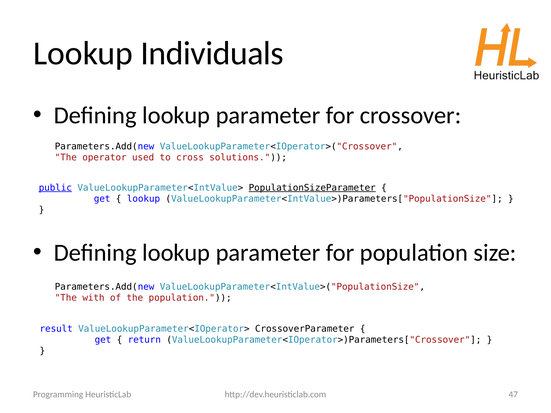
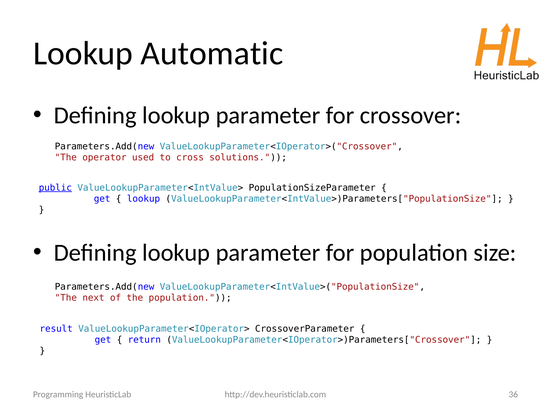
Individuals: Individuals -> Automatic (212, 53)
PopulationSizeParameter underline: present -> none (312, 188)
with: with -> next (93, 298)
47: 47 -> 36 (513, 395)
